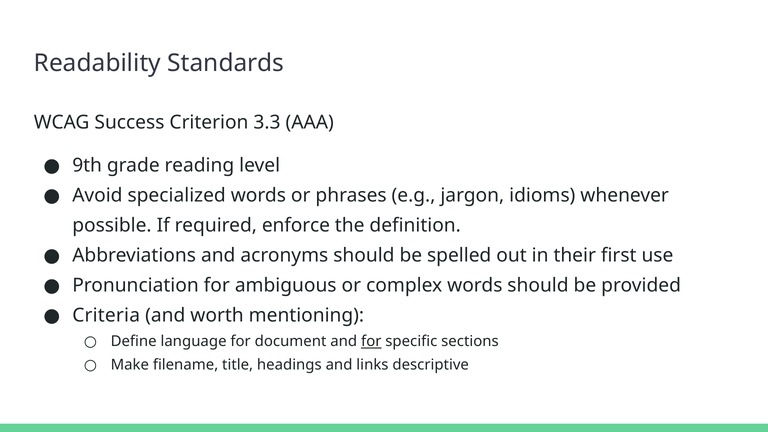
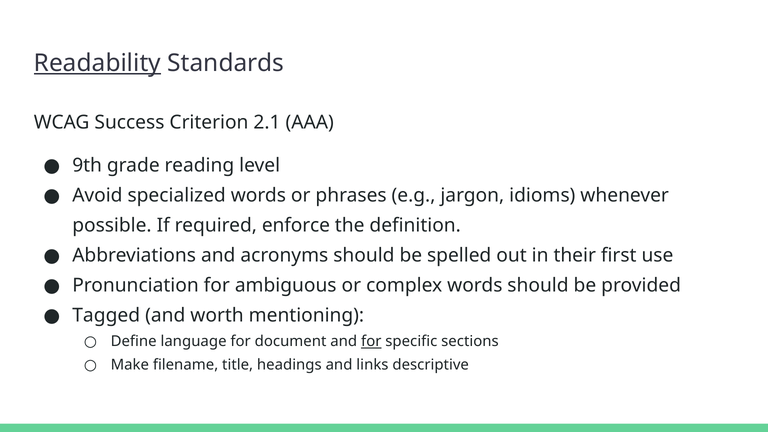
Readability underline: none -> present (97, 63)
3.3: 3.3 -> 2.1 (267, 123)
Criteria: Criteria -> Tagged (106, 315)
